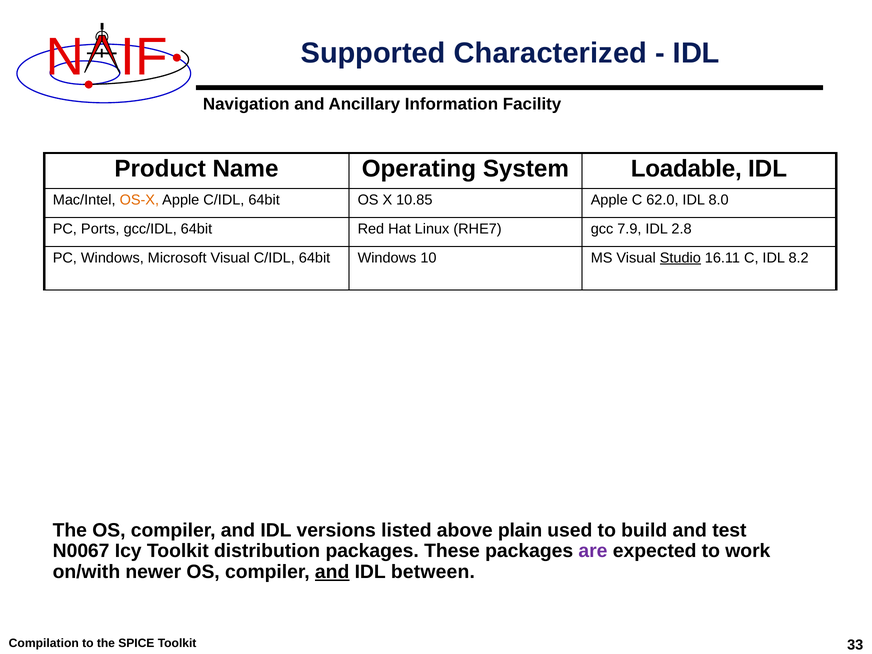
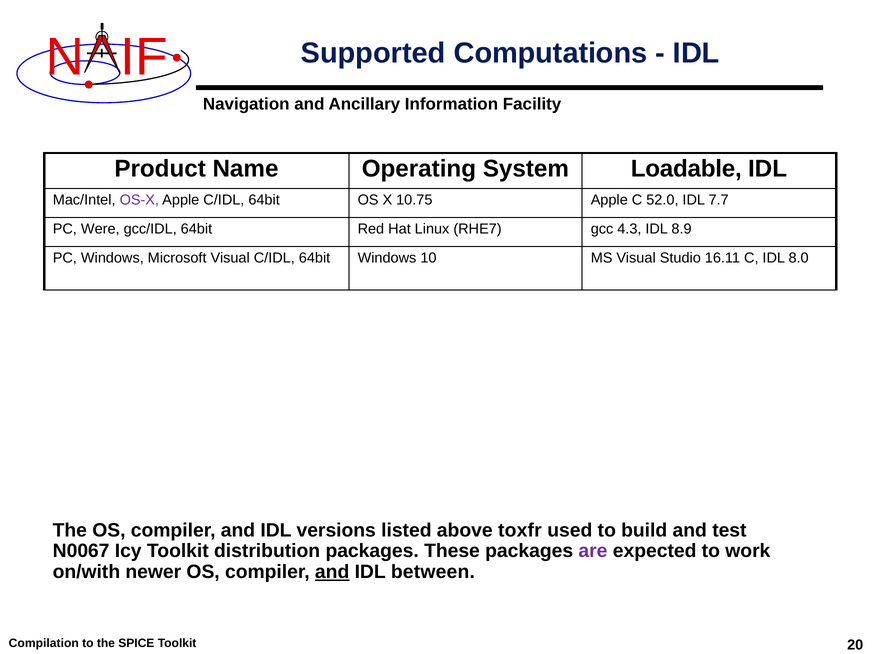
Characterized: Characterized -> Computations (551, 53)
OS-X colour: orange -> purple (139, 200)
10.85: 10.85 -> 10.75 (414, 200)
62.0: 62.0 -> 52.0 (662, 200)
8.0: 8.0 -> 7.7 (719, 200)
Ports: Ports -> Were (100, 229)
7.9: 7.9 -> 4.3 (629, 229)
2.8: 2.8 -> 8.9 (682, 229)
Studio underline: present -> none (680, 258)
8.2: 8.2 -> 8.0 (799, 258)
plain: plain -> toxfr (520, 530)
33: 33 -> 20 (855, 645)
